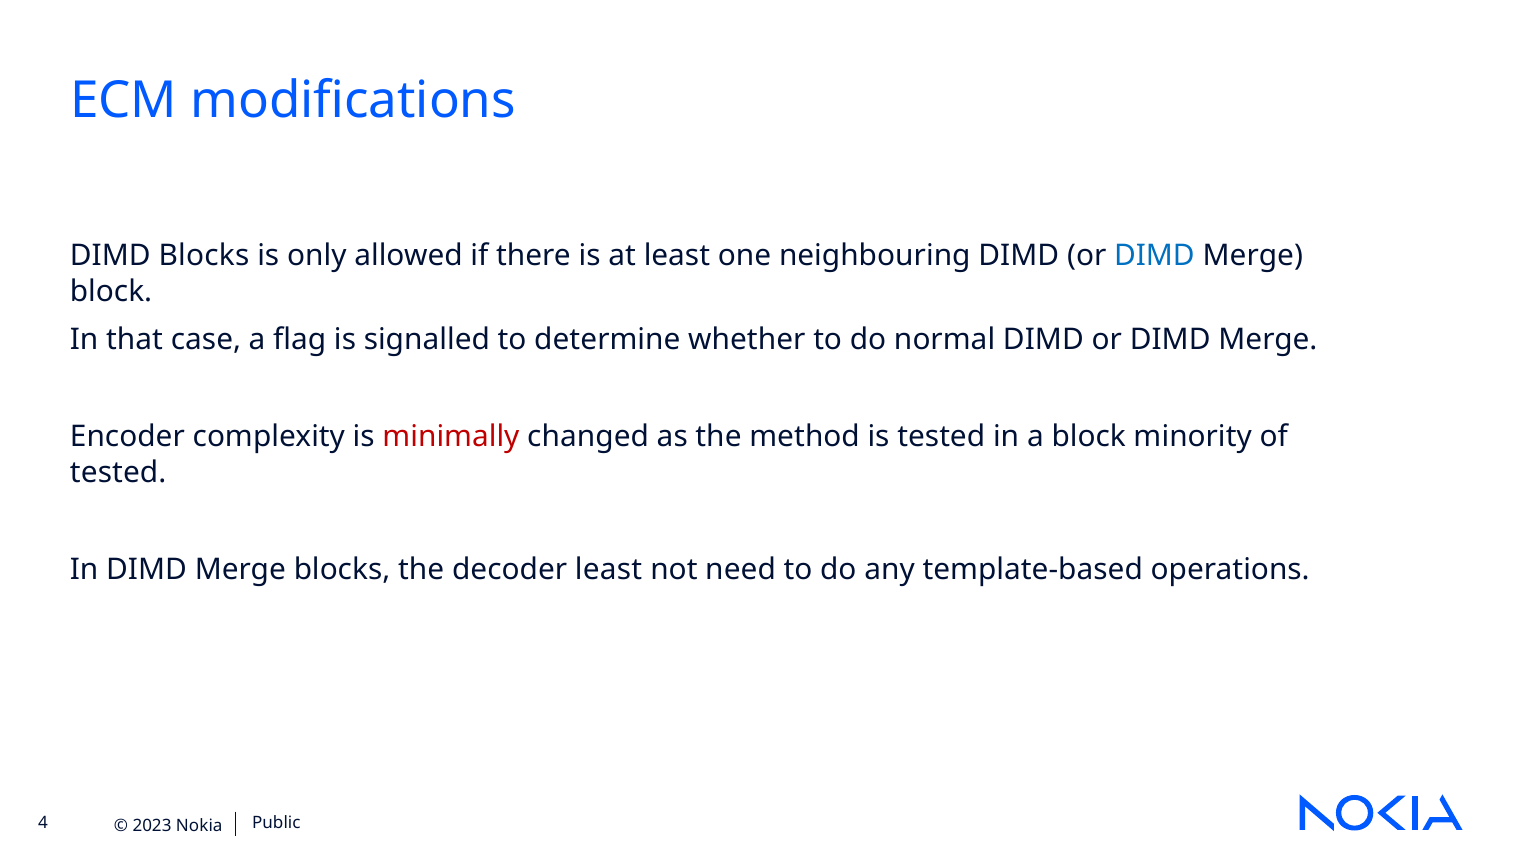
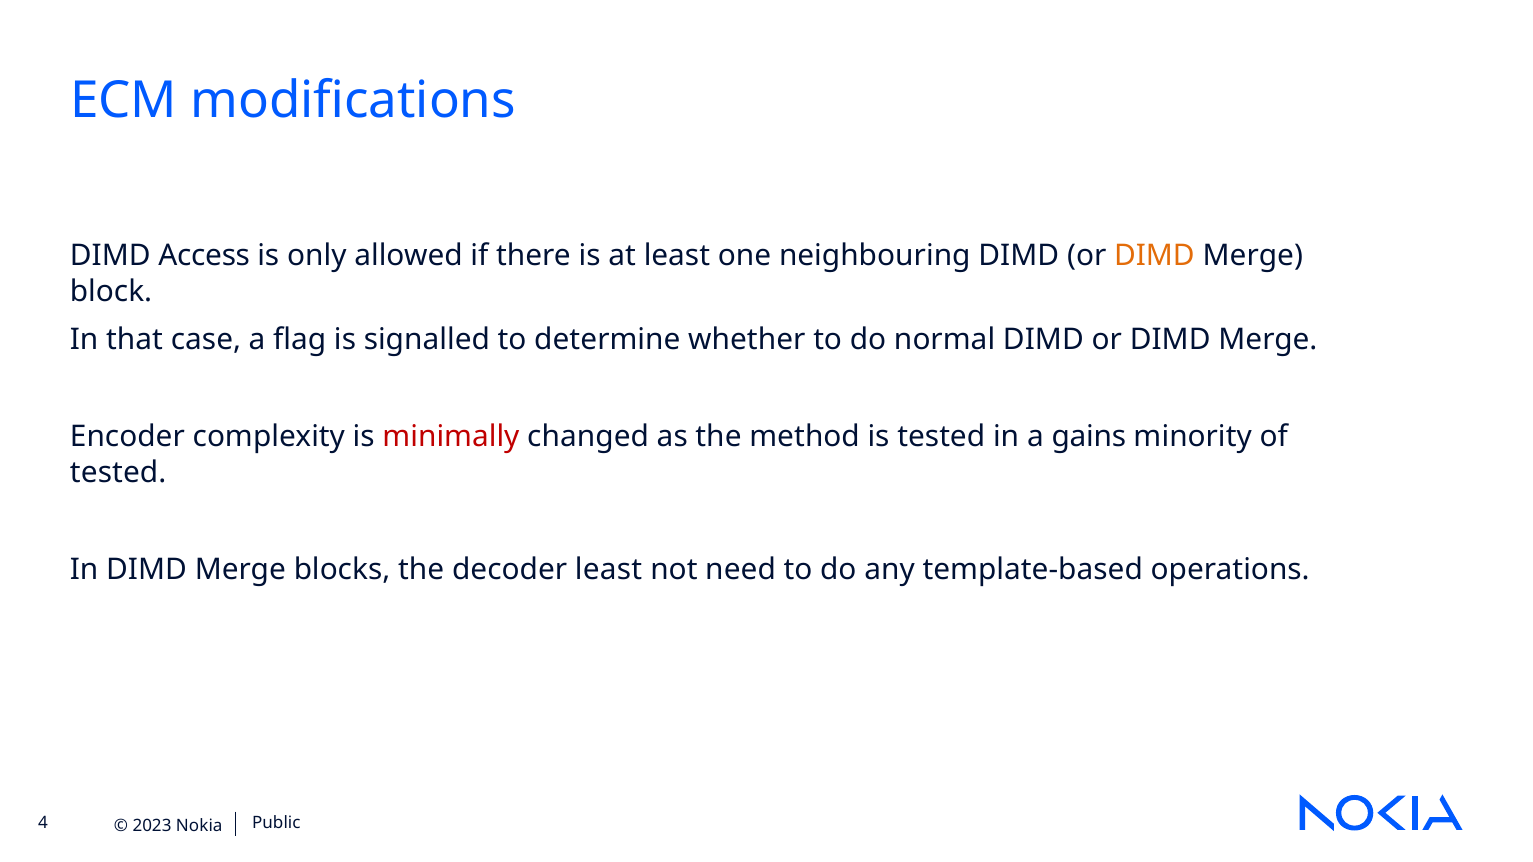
DIMD Blocks: Blocks -> Access (204, 256)
DIMD colour: blue -> orange (1154, 256)
a block: block -> gains (1089, 437)
